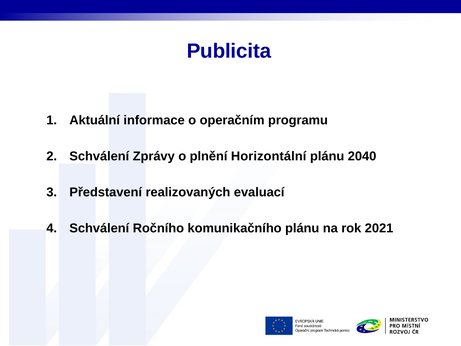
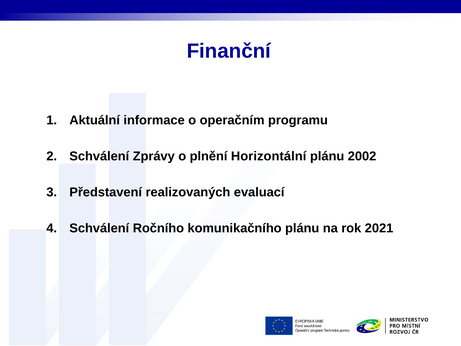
Publicita: Publicita -> Finanční (229, 51)
2040: 2040 -> 2002 (362, 156)
